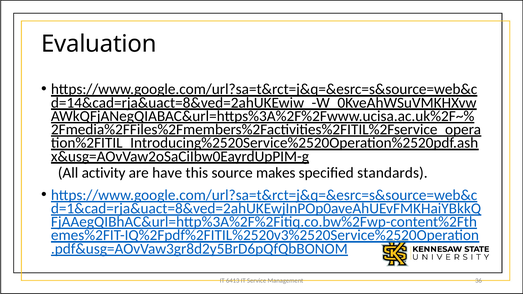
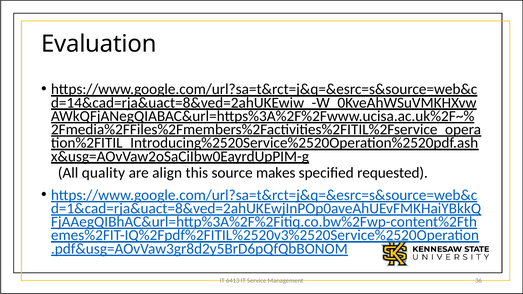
activity: activity -> quality (103, 173)
have: have -> align (167, 173)
standards: standards -> requested (393, 173)
